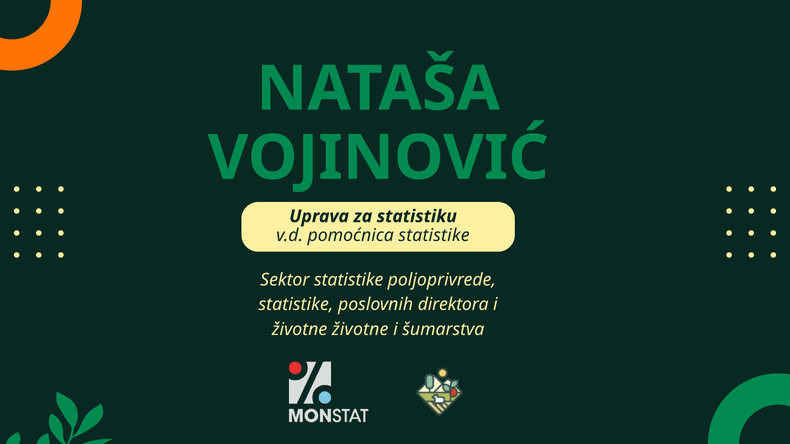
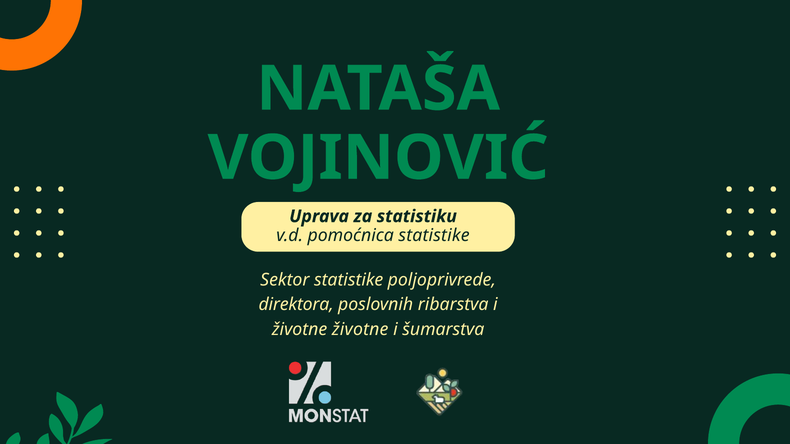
statistike: statistike -> direktora (296, 305)
direktora: direktora -> ribarstva (453, 305)
